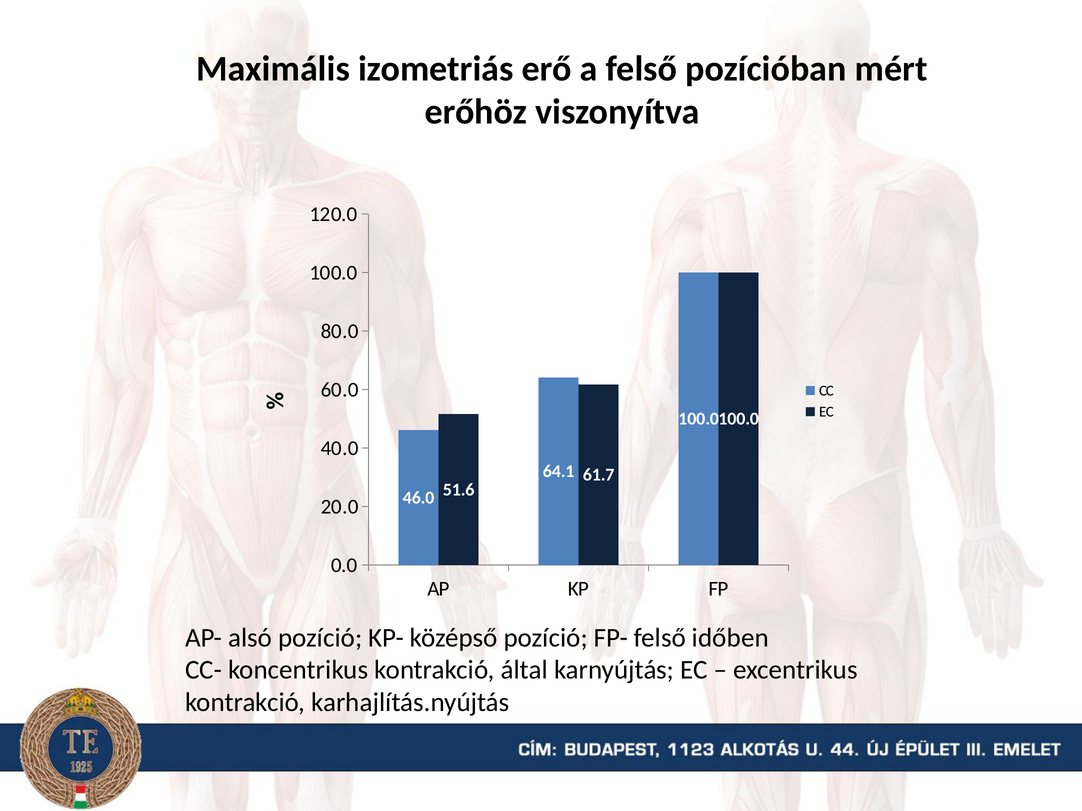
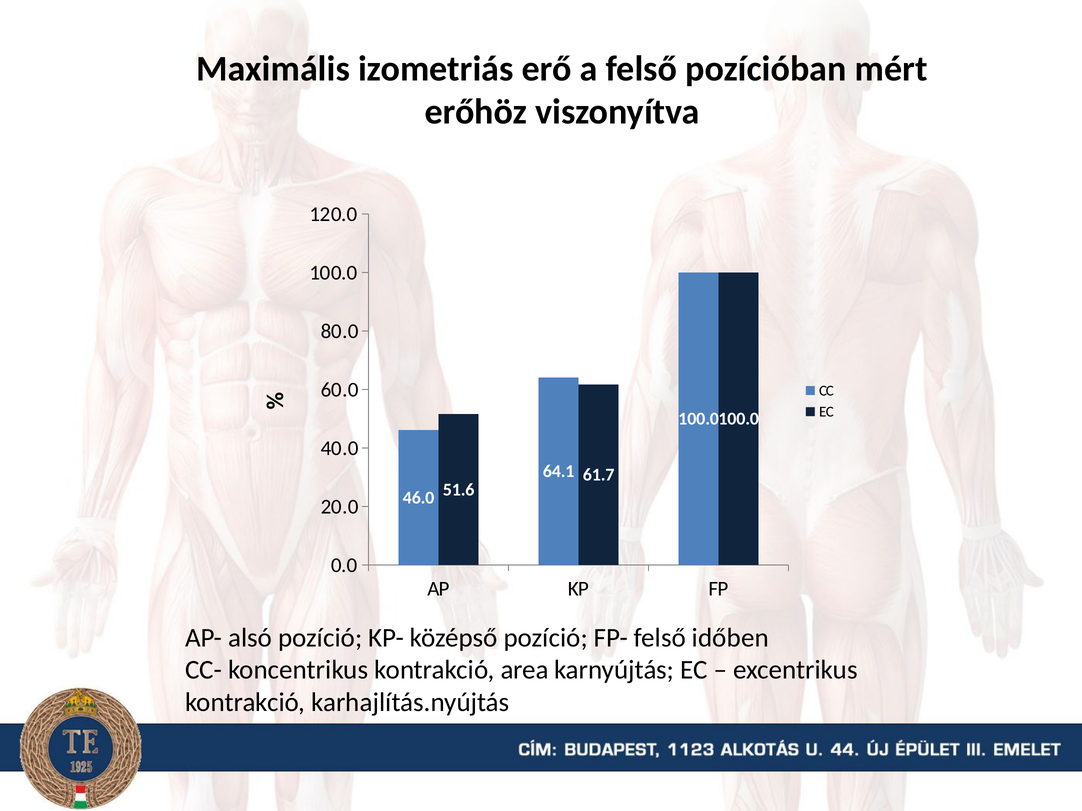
által: által -> area (524, 670)
